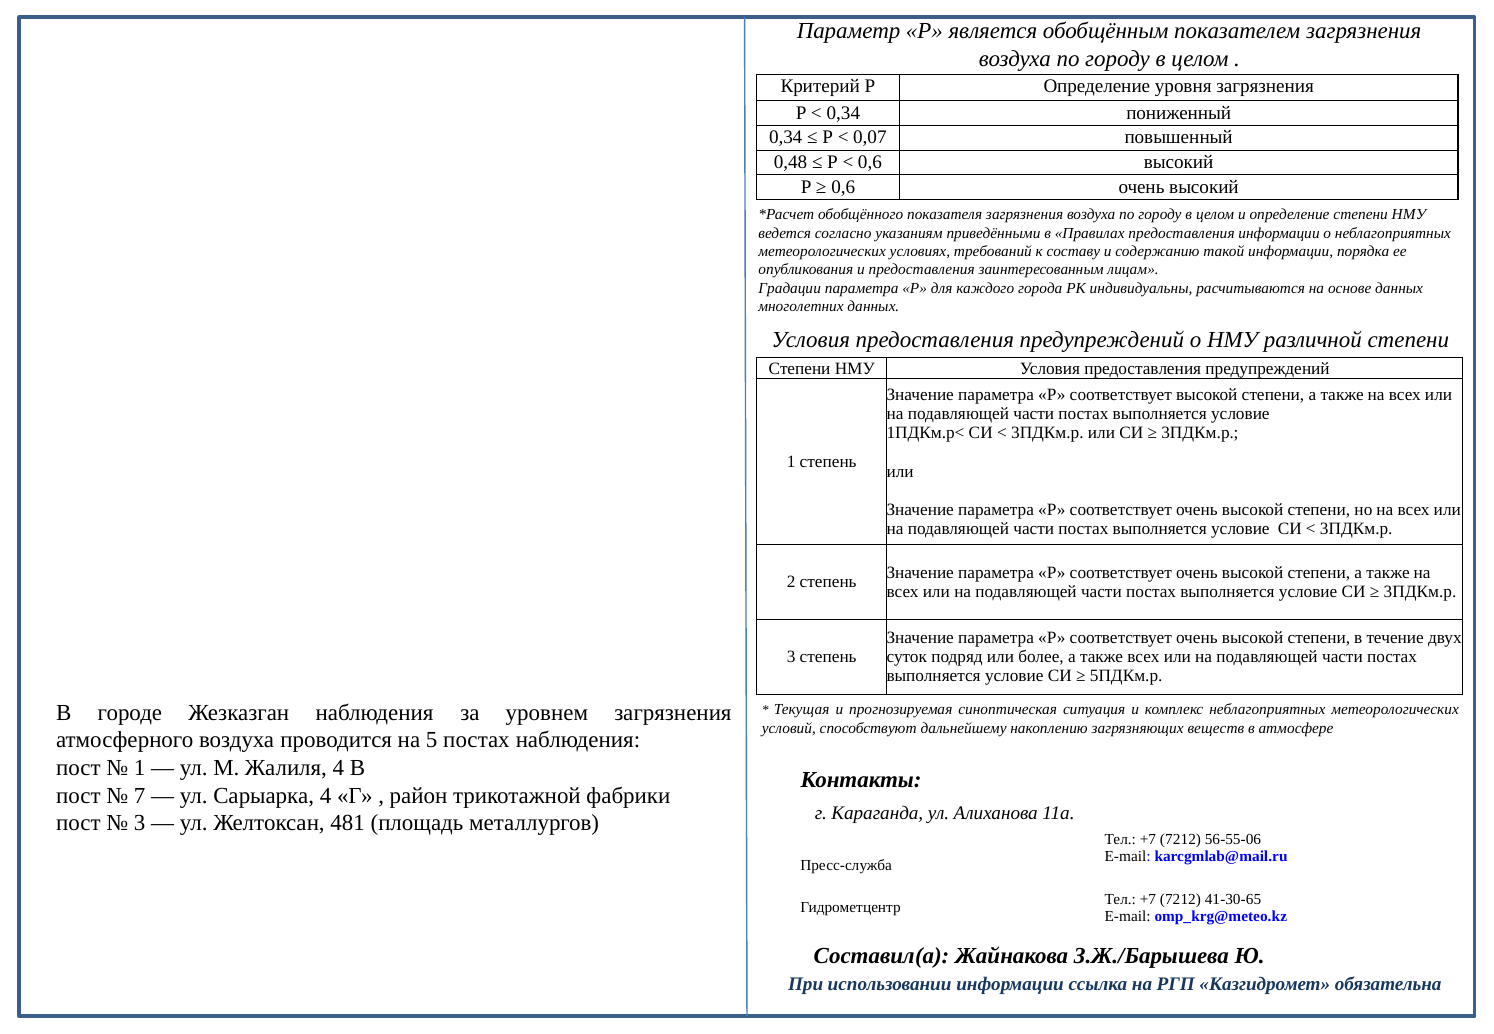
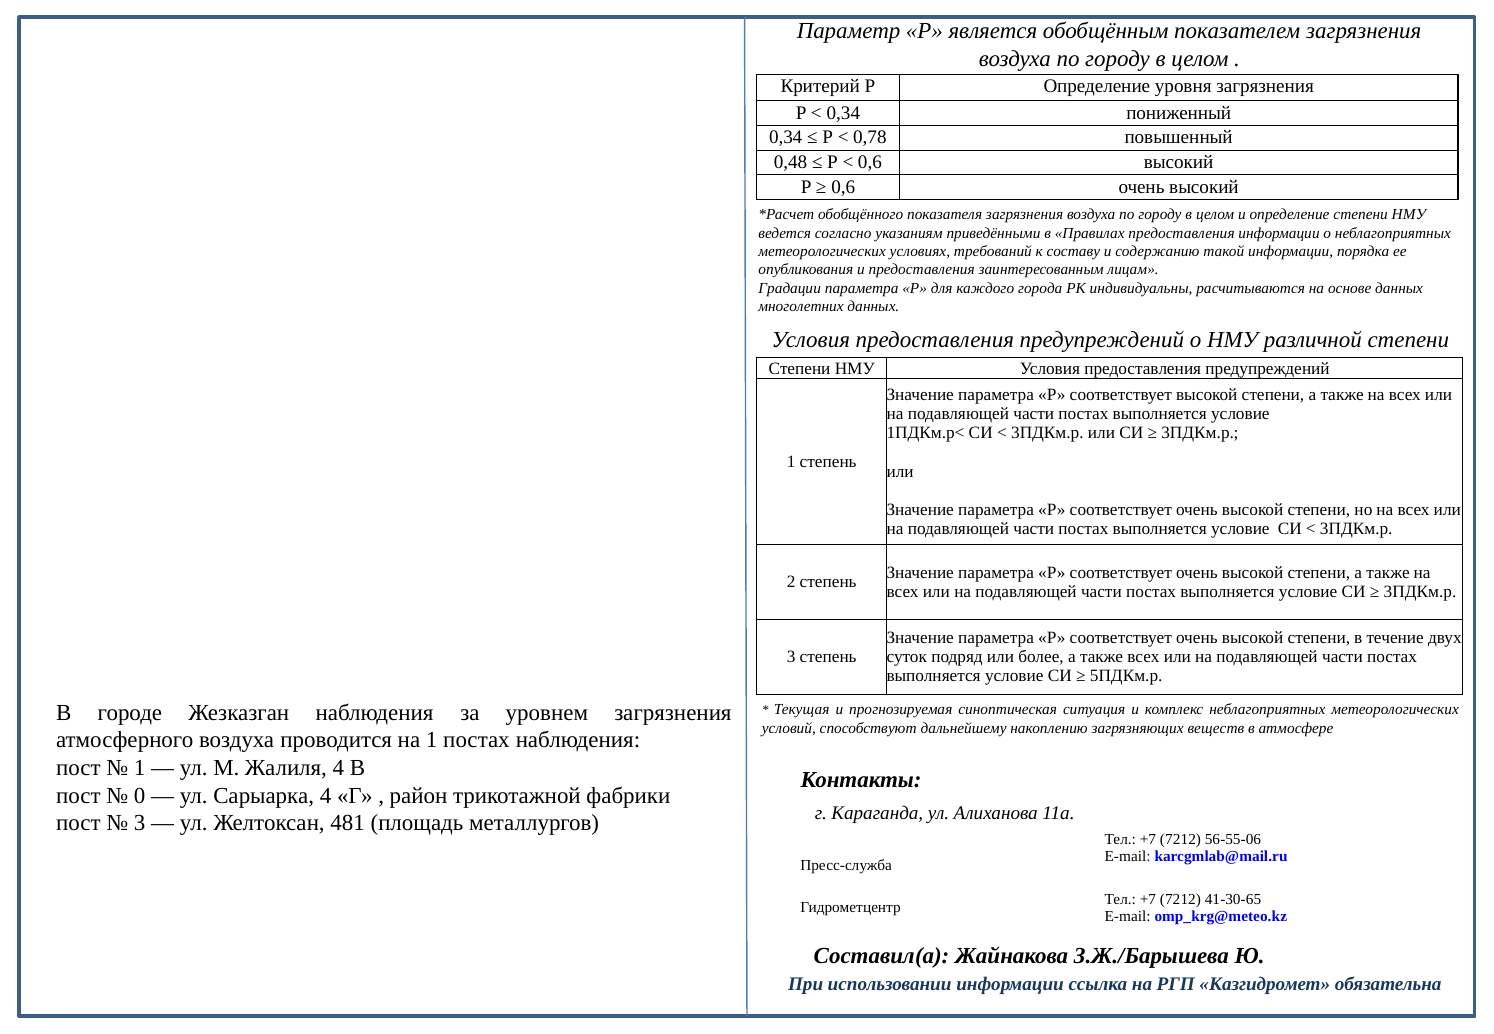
0,07: 0,07 -> 0,78 (870, 138)
на 5: 5 -> 1 (432, 741)
7: 7 -> 0 (140, 796)
